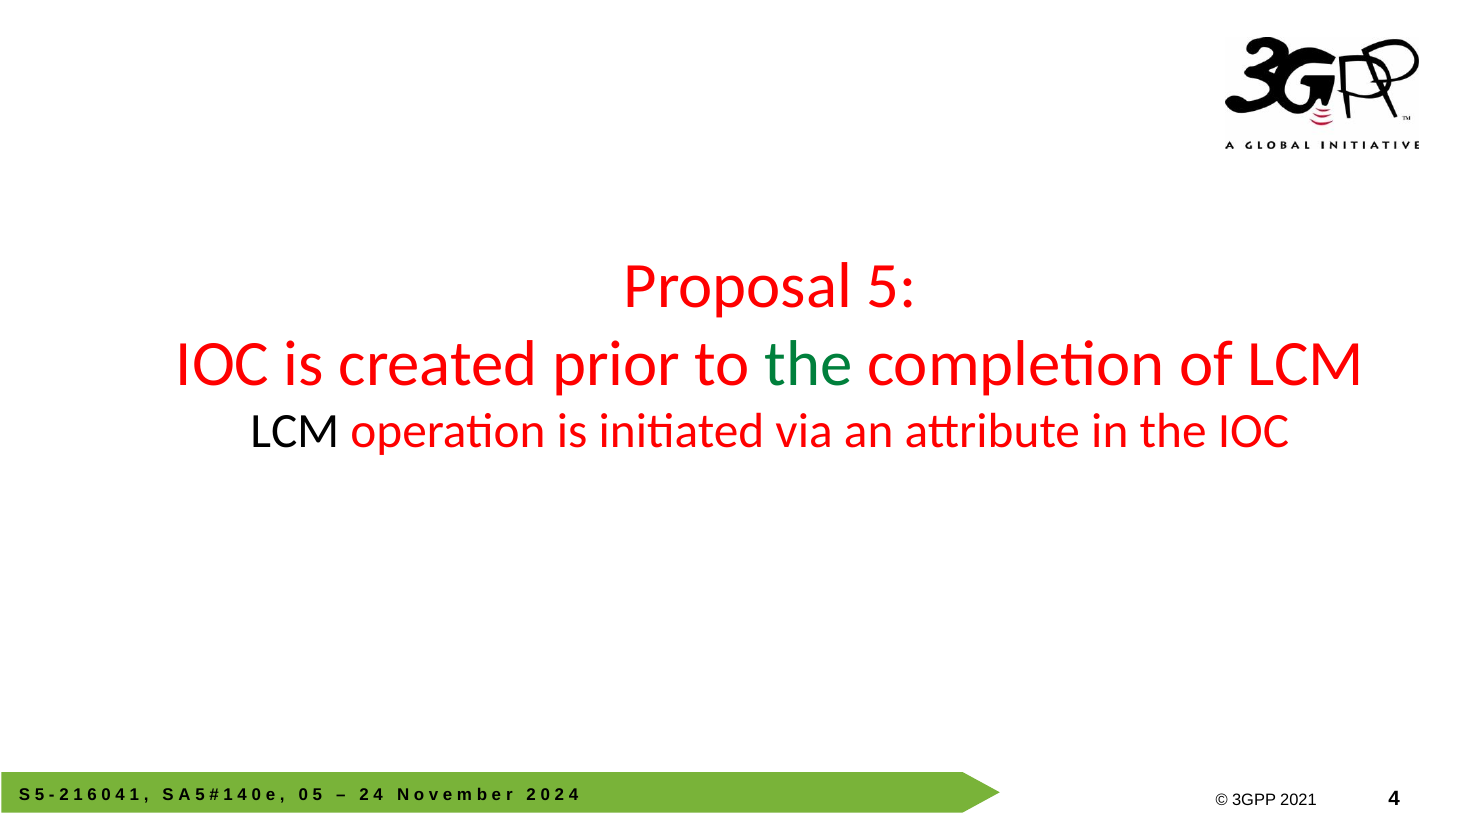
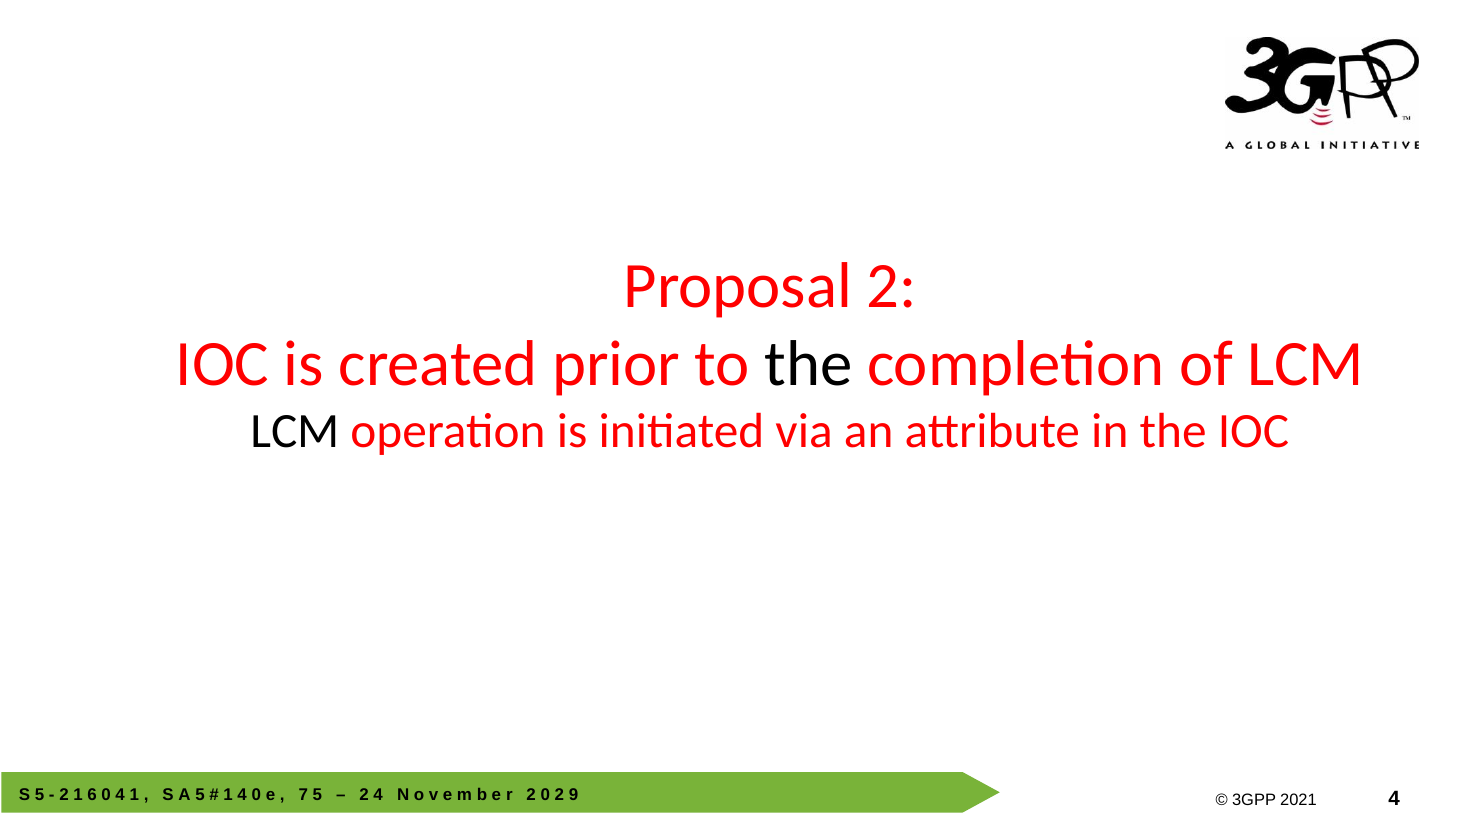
Proposal 5: 5 -> 2 (892, 287)
the colour: green -> black (809, 364)
0: 0 -> 7 (303, 795)
4: 4 -> 9 (574, 795)
